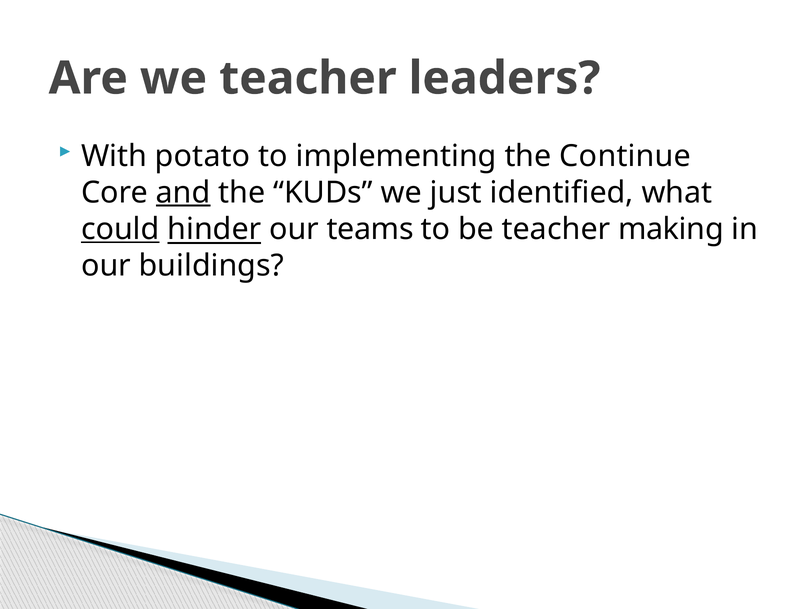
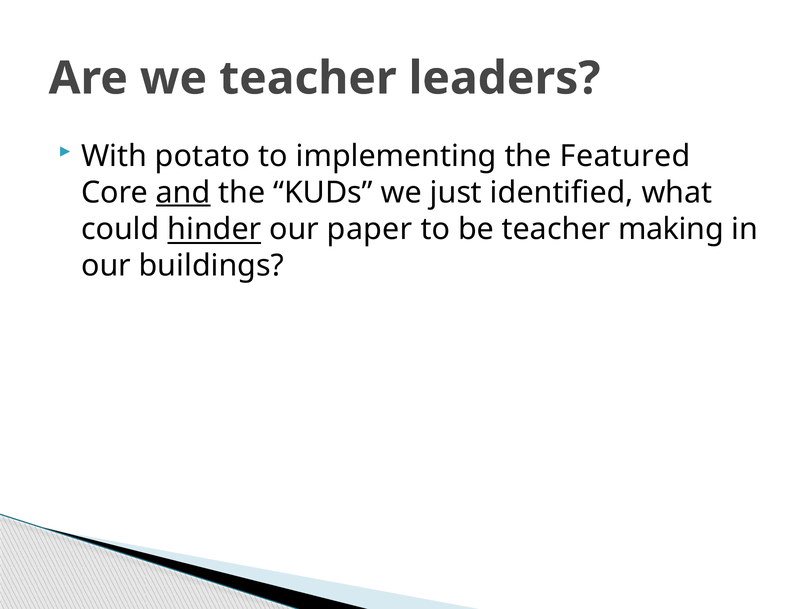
Continue: Continue -> Featured (625, 156)
could underline: present -> none (120, 229)
teams: teams -> paper (370, 229)
